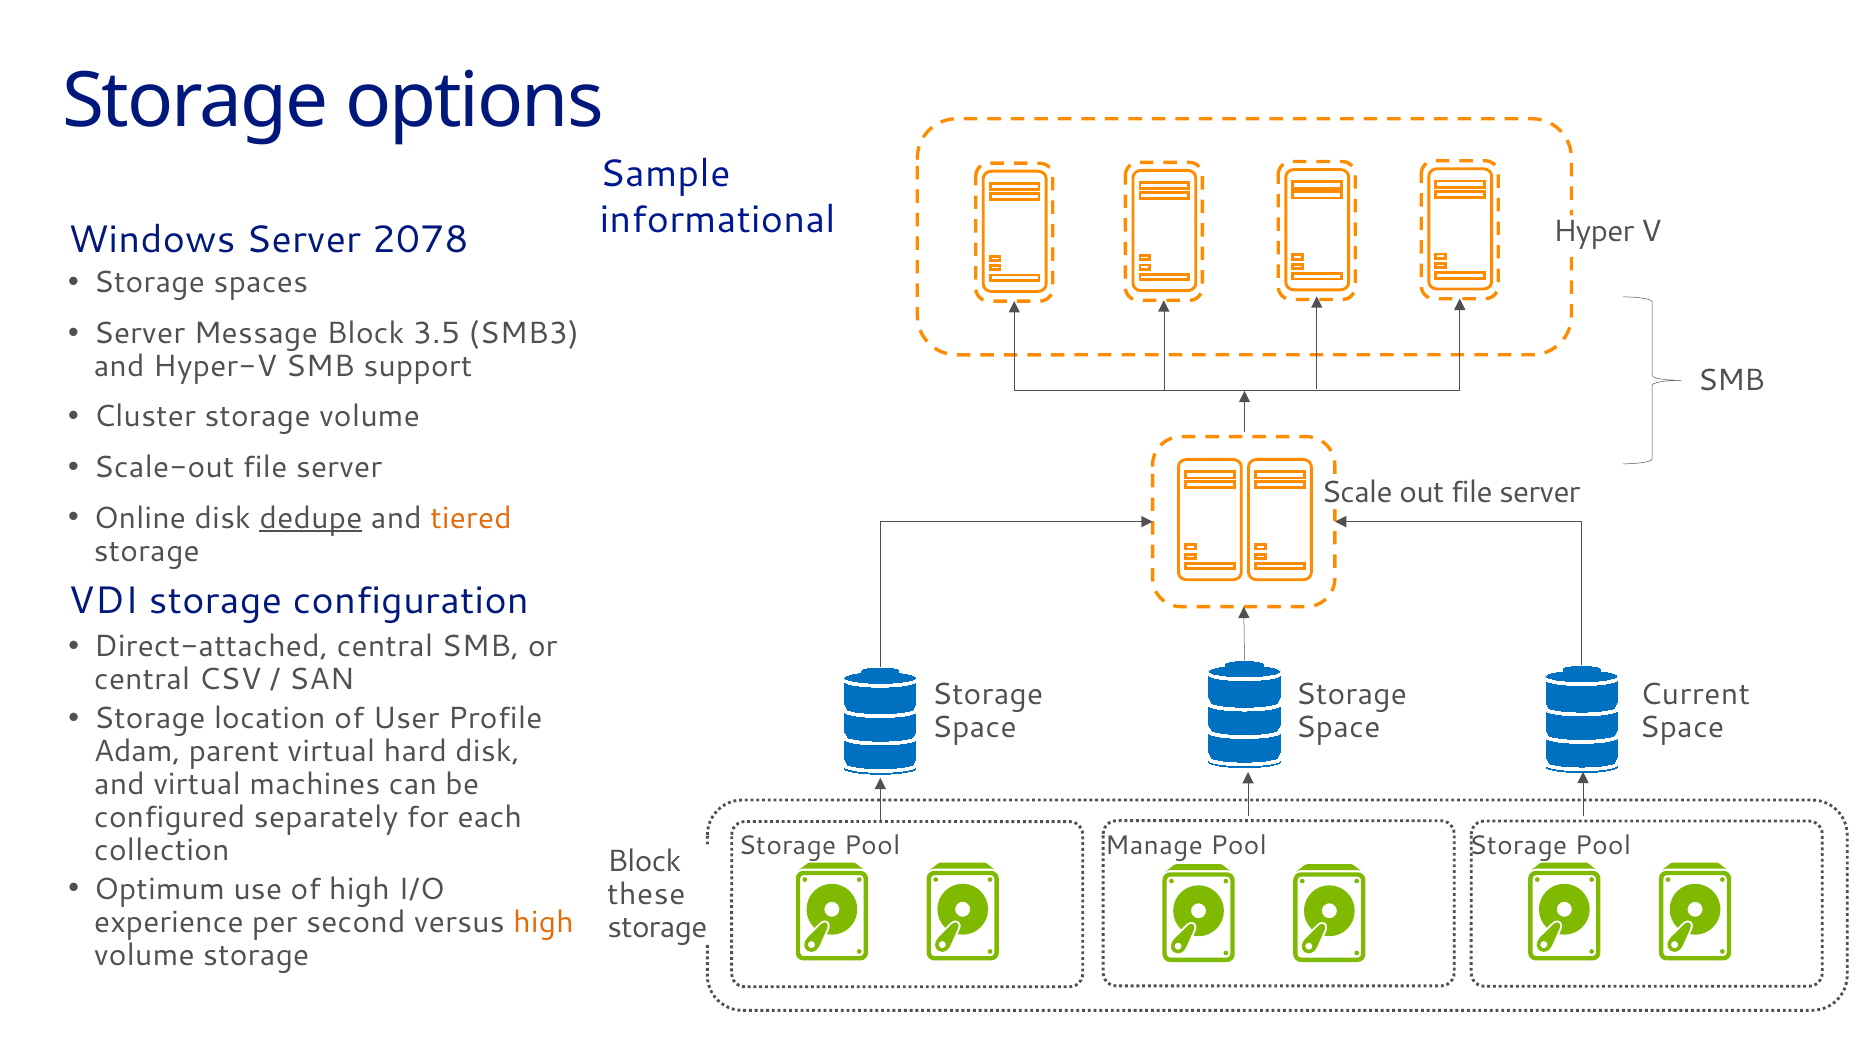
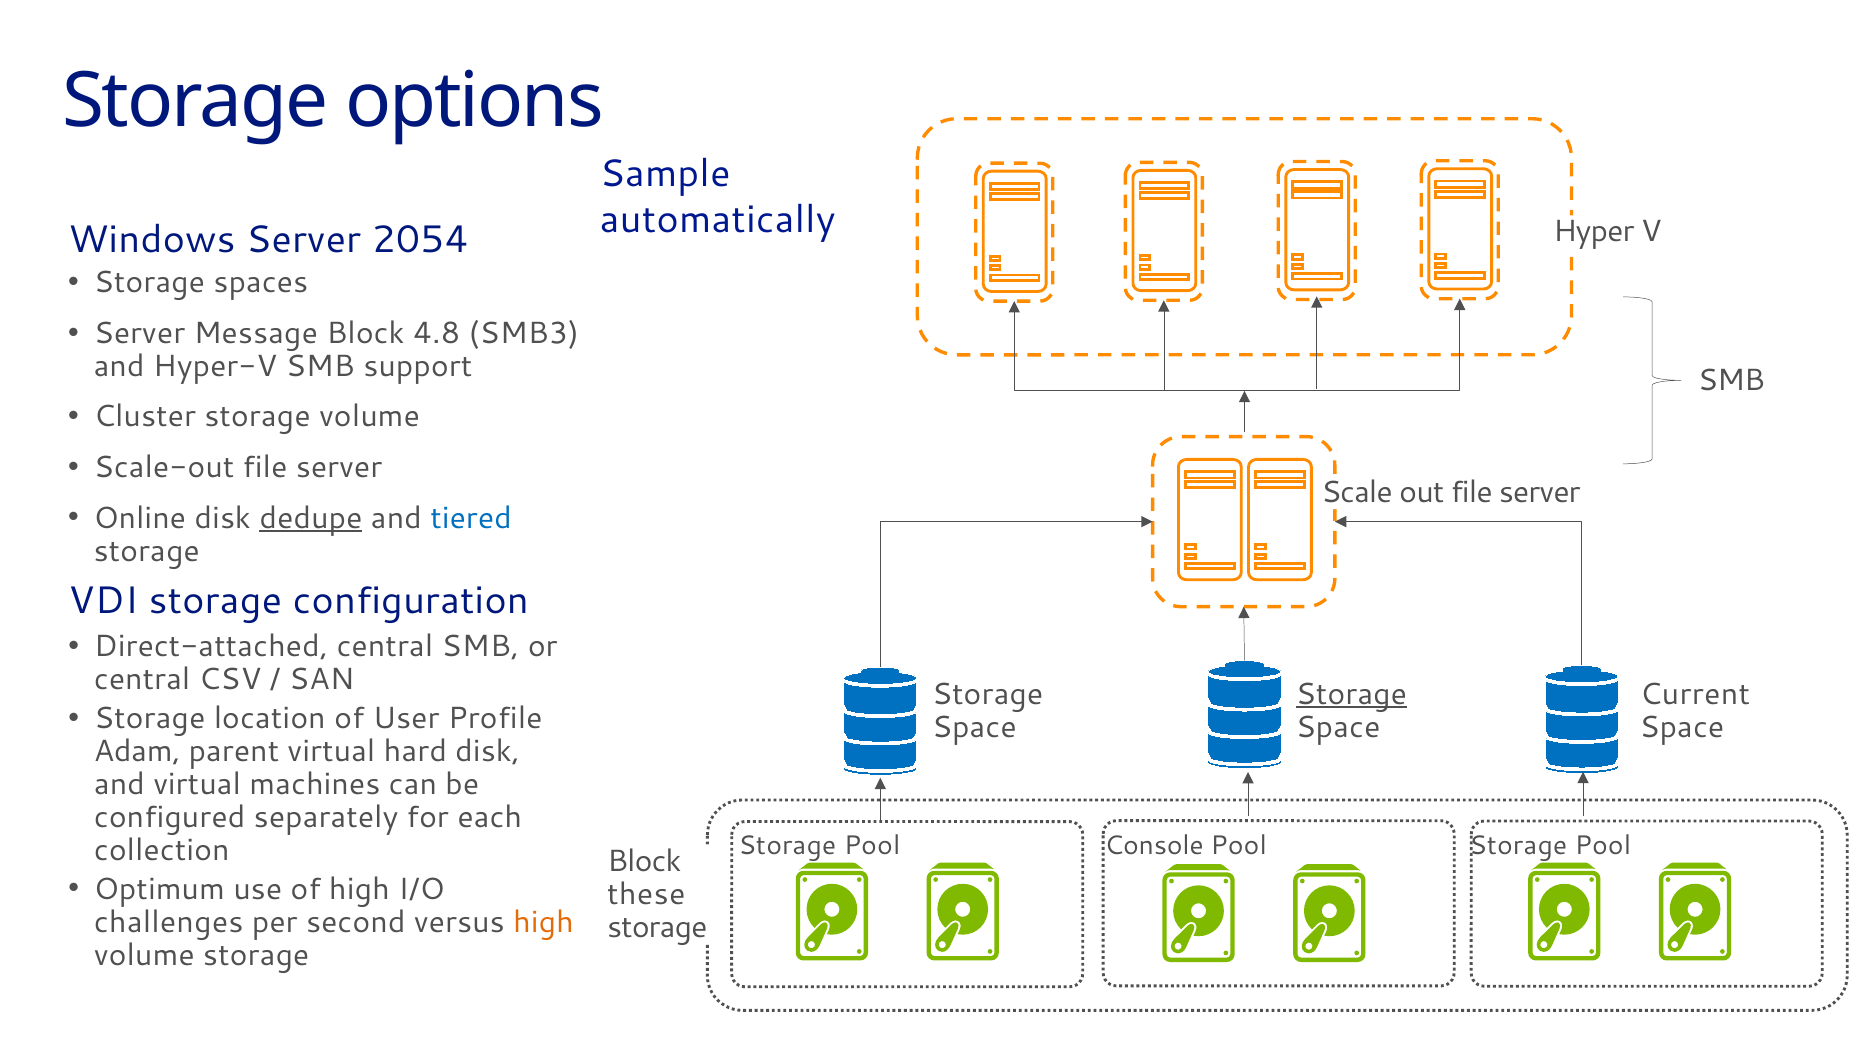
informational: informational -> automatically (718, 219)
2078: 2078 -> 2054 (420, 240)
3.5: 3.5 -> 4.8 (436, 333)
tiered colour: orange -> blue (471, 518)
Storage underline: none -> present (1351, 694)
Manage: Manage -> Console (1154, 846)
experience: experience -> challenges (169, 922)
